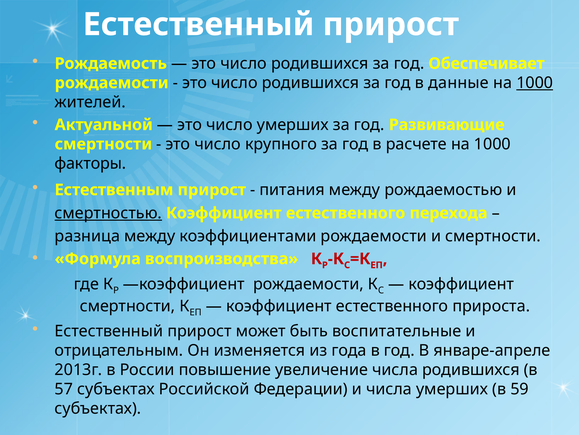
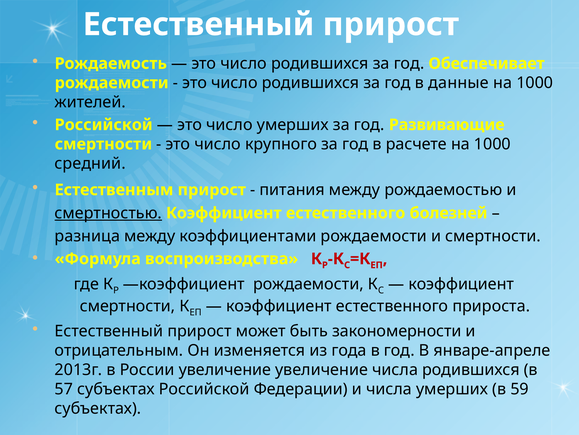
1000 underline: present -> none (535, 83)
Актуальной: Актуальной -> Российской (104, 125)
факторы: факторы -> средний (90, 163)
перехода: перехода -> болезней (449, 213)
воспитательные: воспитательные -> закономерности (397, 331)
России повышение: повышение -> увеличение (225, 369)
